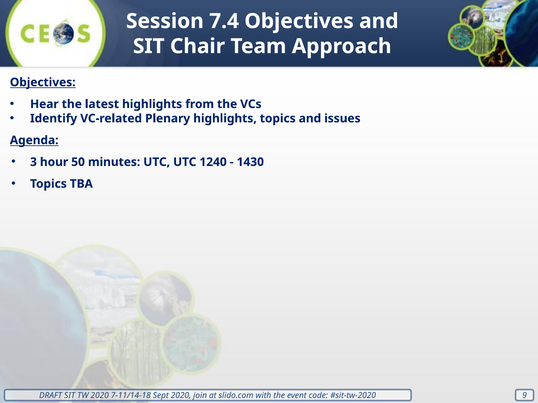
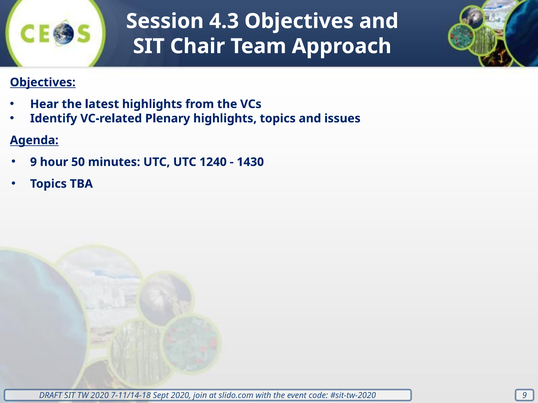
7.4: 7.4 -> 4.3 (224, 21)
3: 3 -> 9 (33, 162)
